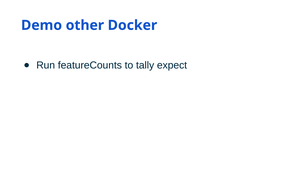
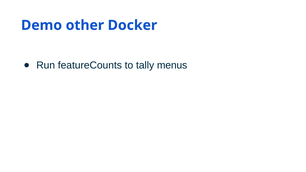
expect: expect -> menus (172, 65)
